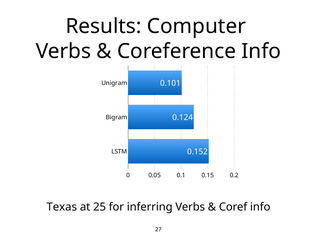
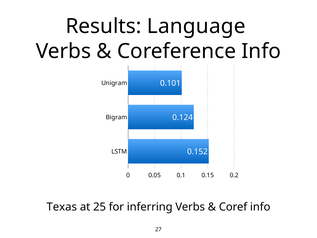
Computer: Computer -> Language (196, 26)
